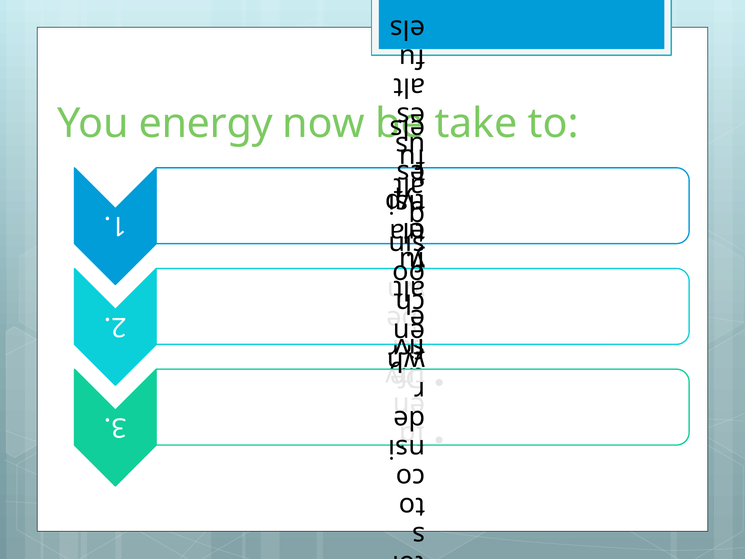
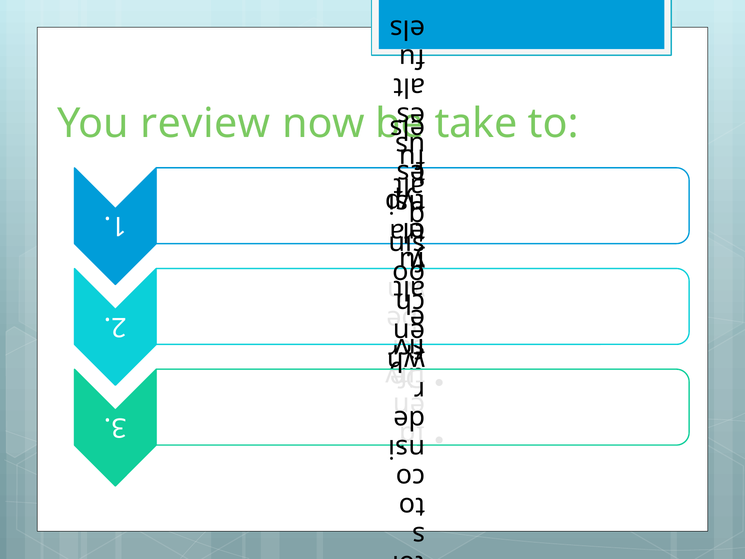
energy: energy -> review (205, 123)
